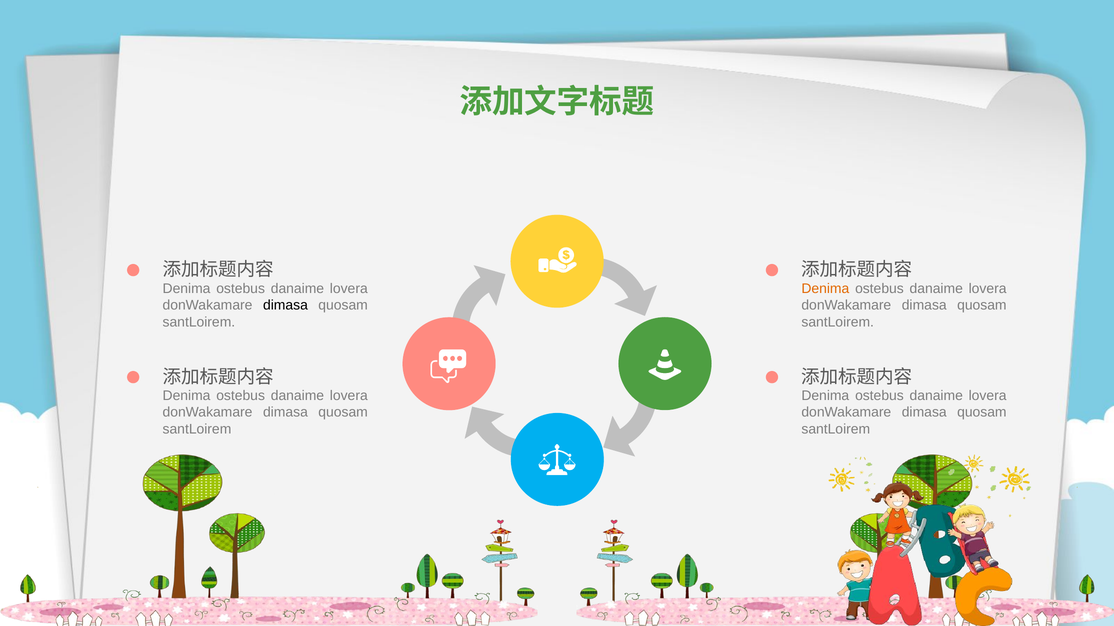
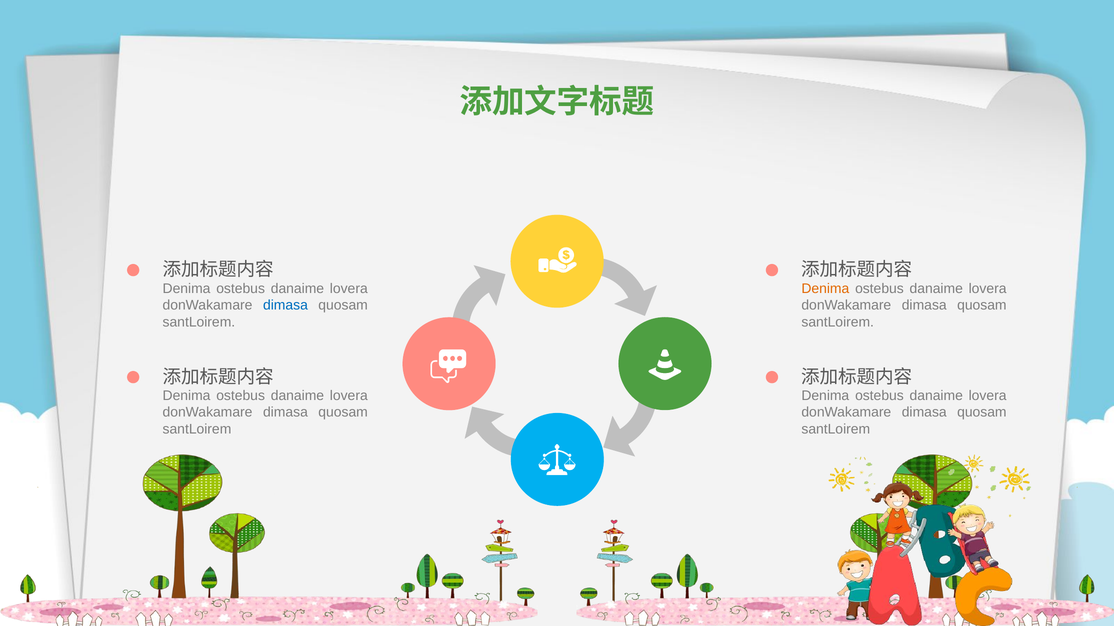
dimasa colour: black -> blue (285, 306)
